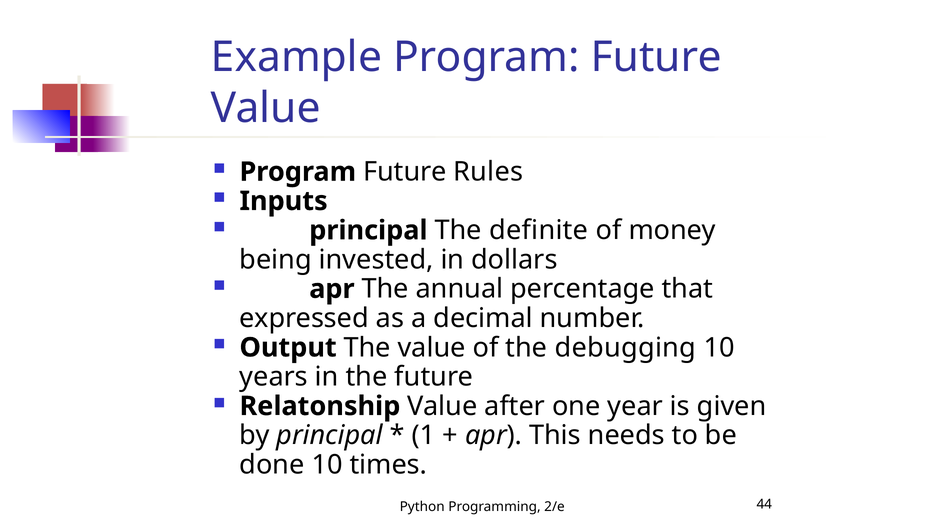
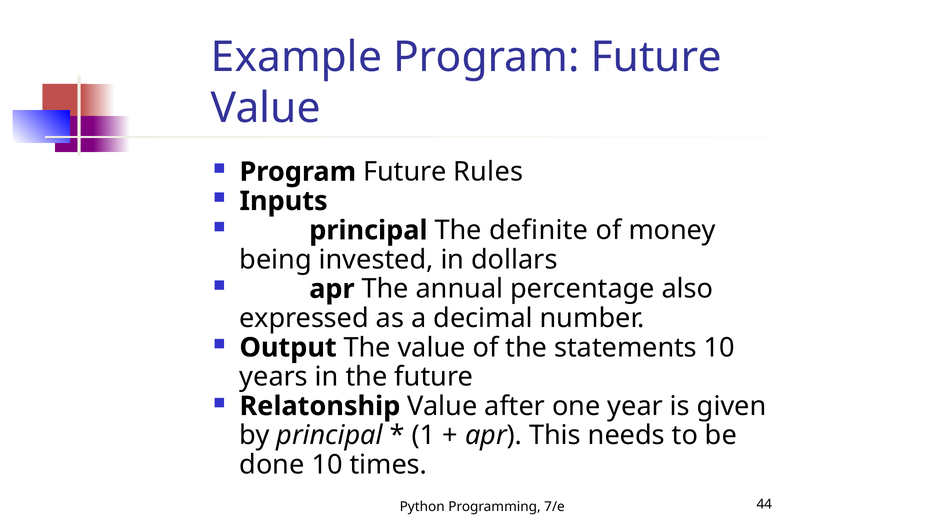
that: that -> also (687, 289)
debugging: debugging -> statements (626, 348)
2/e: 2/e -> 7/e (554, 507)
